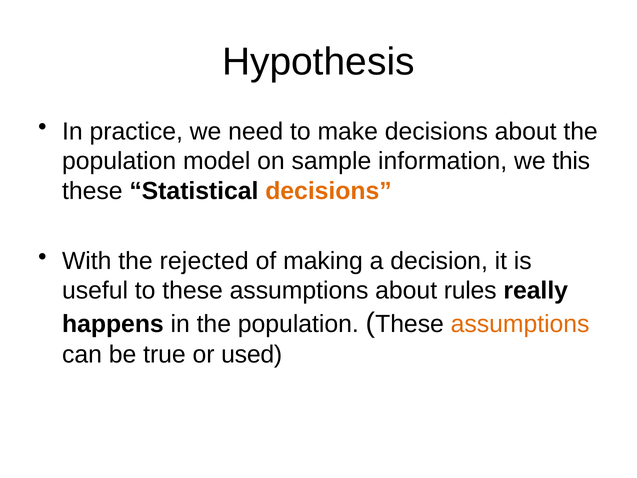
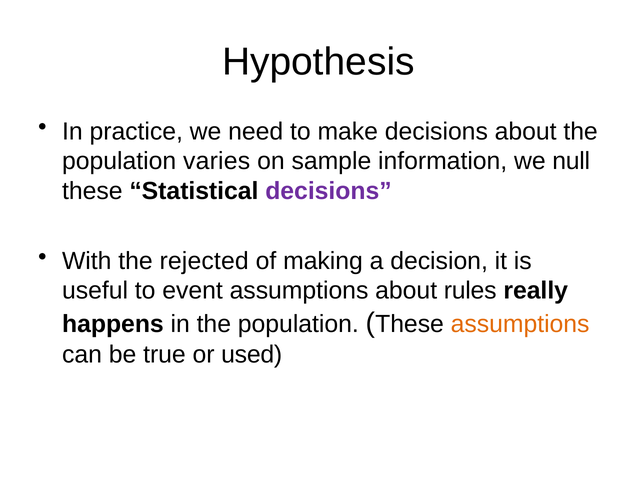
model: model -> varies (217, 161)
this: this -> null (571, 161)
decisions colour: orange -> purple (328, 191)
to these: these -> event (193, 291)
